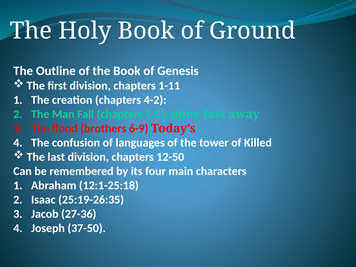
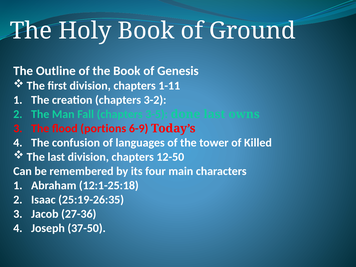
4-2: 4-2 -> 3-2 (155, 100)
away: away -> owns (244, 114)
brothers: brothers -> portions (103, 128)
